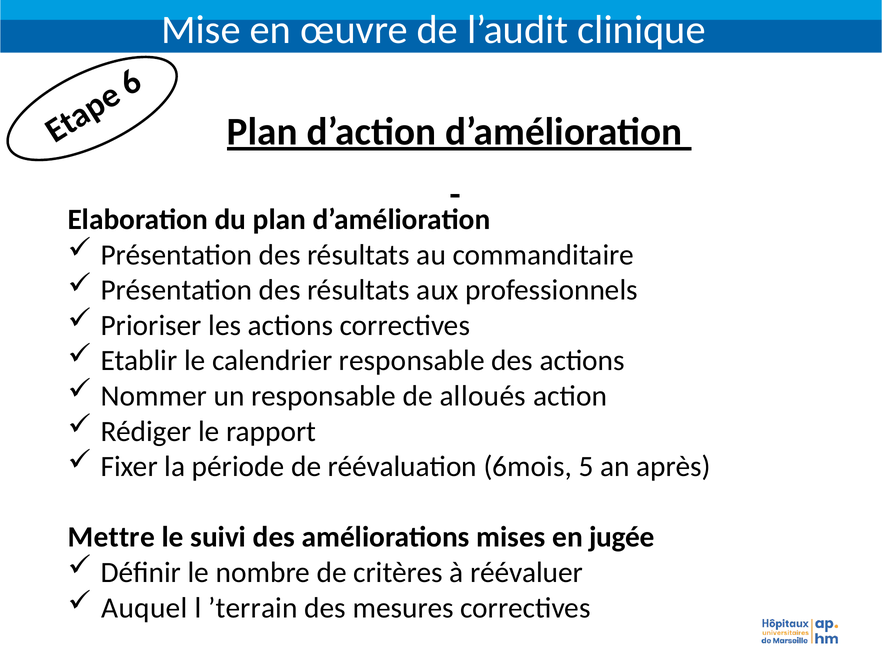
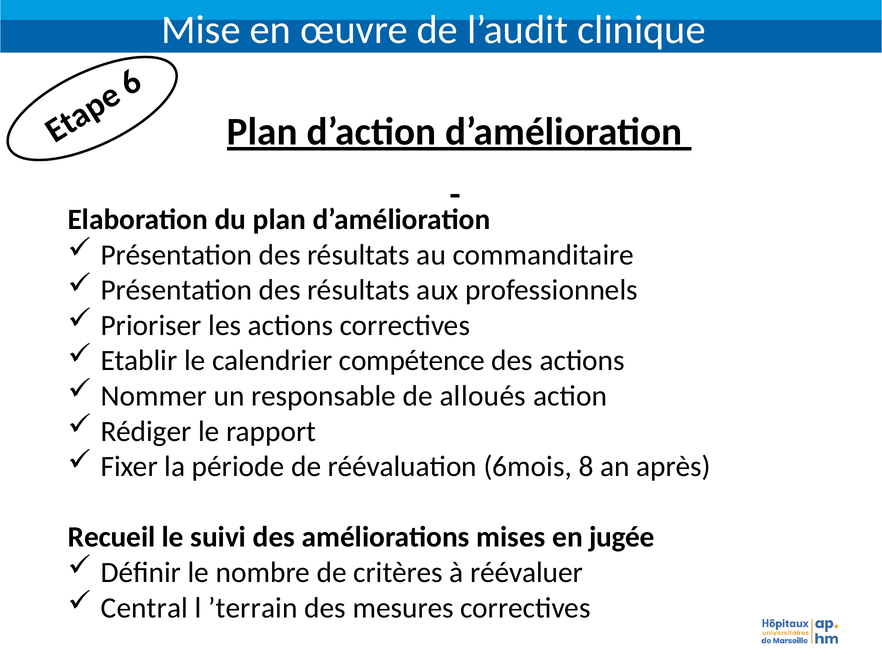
calendrier responsable: responsable -> compétence (412, 360)
5: 5 -> 8 (586, 466)
Mettre: Mettre -> Recueil (111, 537)
Auquel: Auquel -> Central (144, 607)
